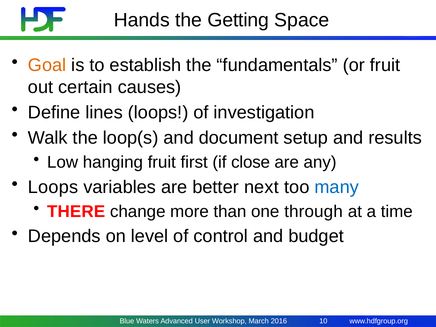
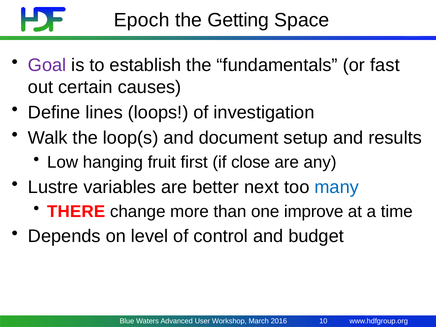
Hands: Hands -> Epoch (142, 20)
Goal colour: orange -> purple (47, 65)
or fruit: fruit -> fast (385, 65)
Loops: Loops -> Lustre (53, 187)
through: through -> improve (314, 211)
